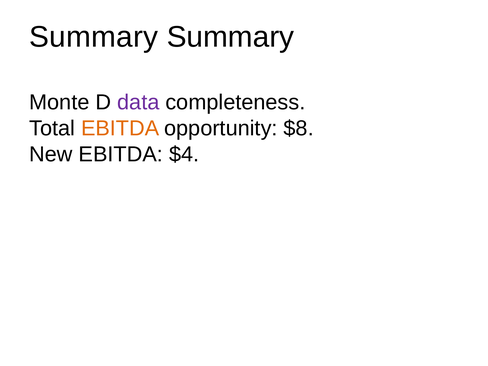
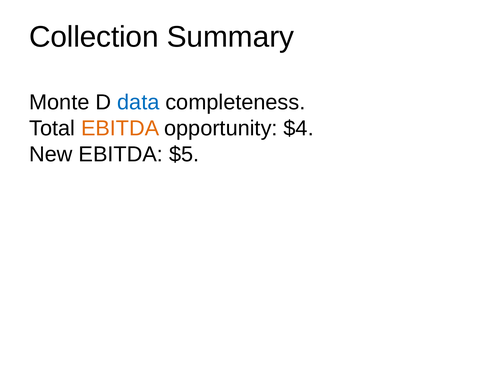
Summary: Summary -> Collection (94, 37)
data colour: purple -> blue (138, 102)
$8: $8 -> $4 (299, 128)
$4: $4 -> $5 (184, 154)
